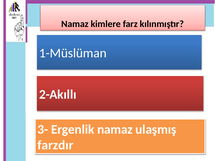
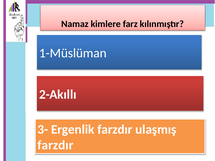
Ergenlik namaz: namaz -> farzdır (115, 130)
